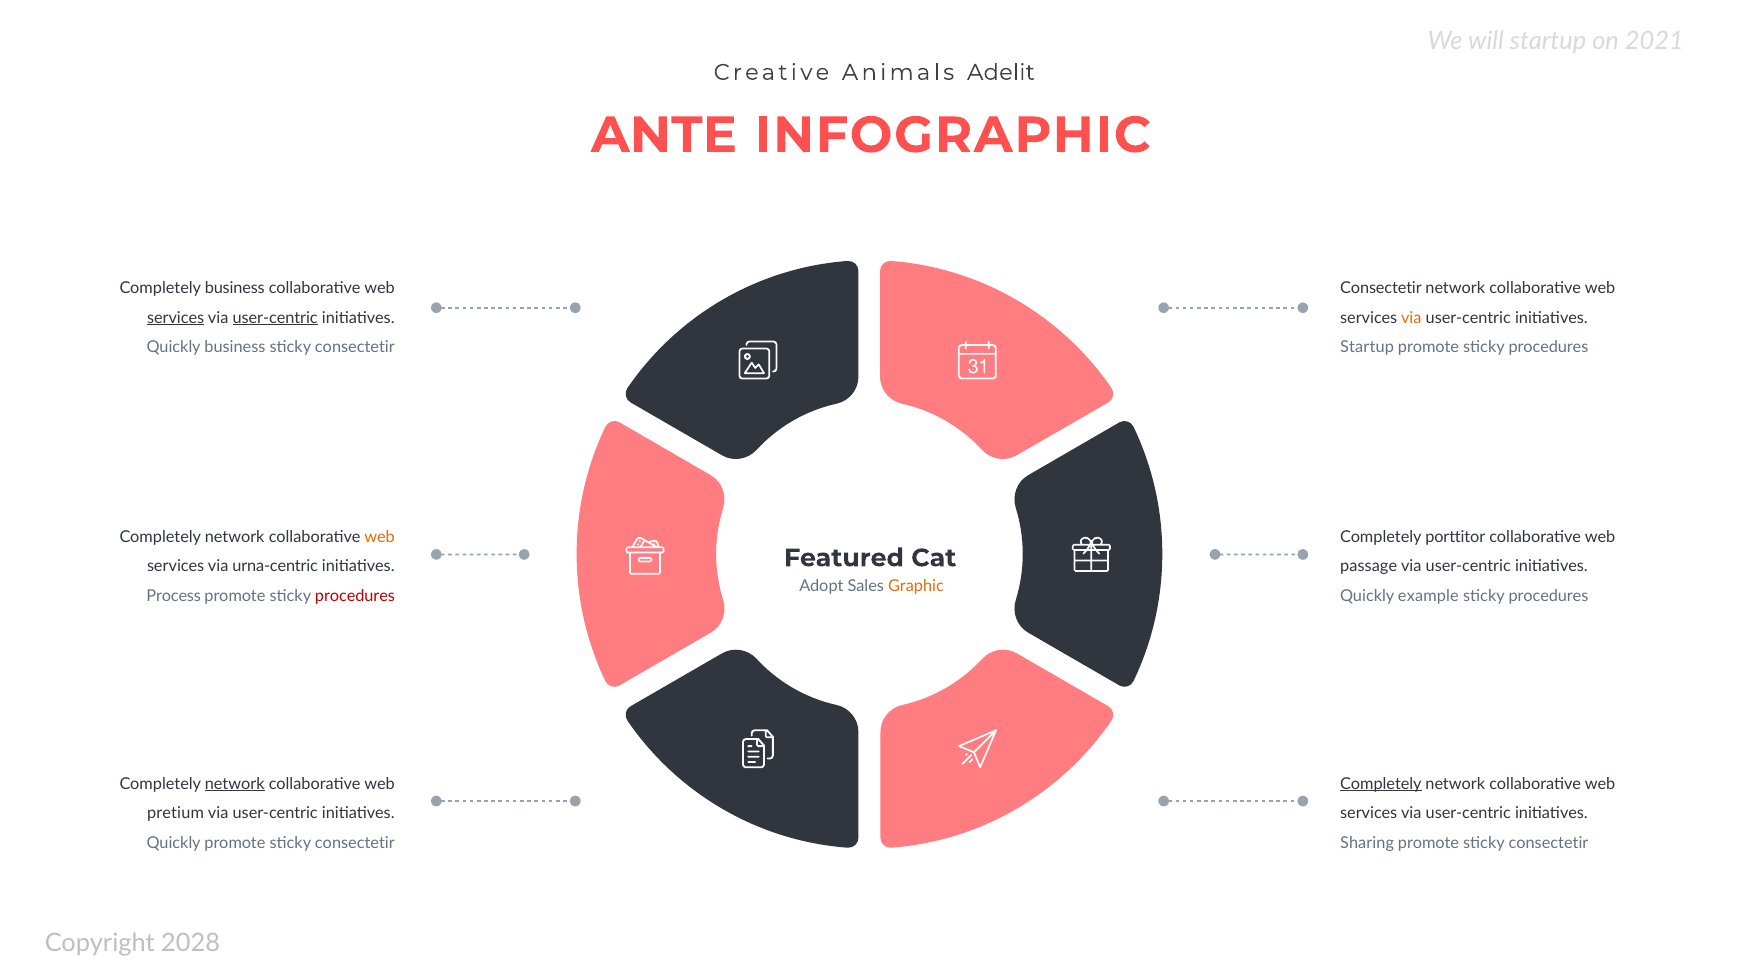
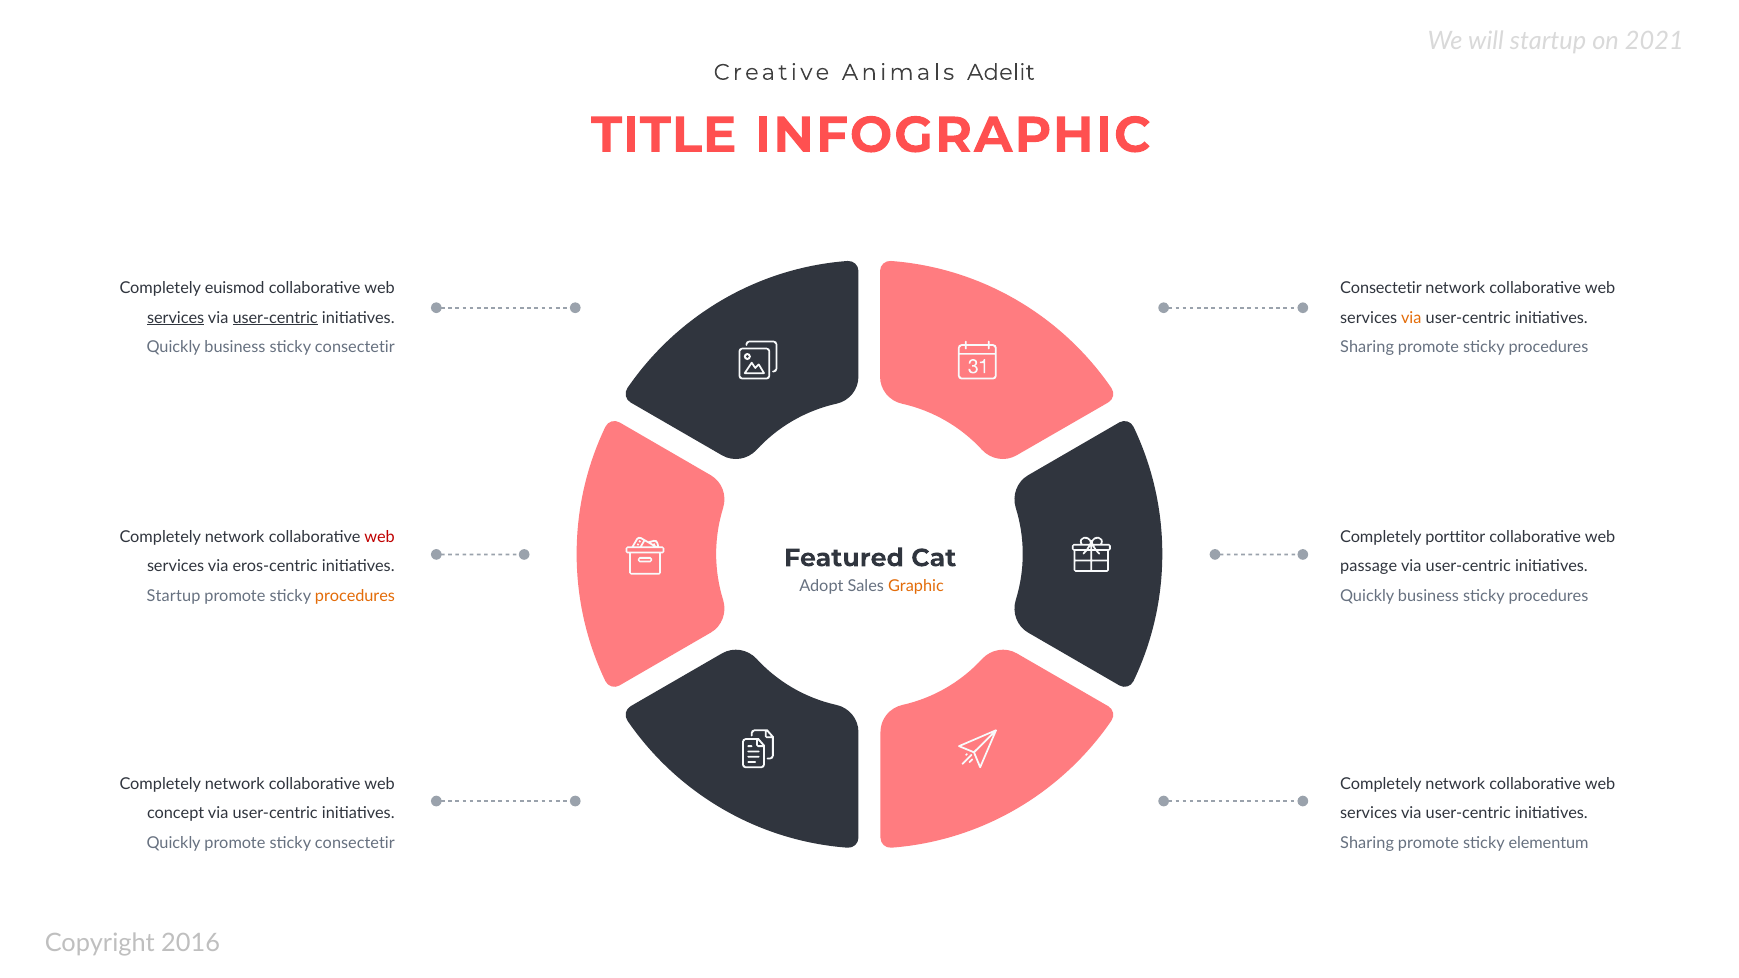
ANTE: ANTE -> TITLE (664, 135)
Completely business: business -> euismod (235, 288)
Startup: Startup -> Sharing (1367, 347)
web colour: orange -> red (380, 537)
urna-centric: urna-centric -> eros-centric (275, 567)
Process: Process -> Startup (174, 596)
procedures colour: red -> orange (355, 596)
example: example -> business (1429, 596)
network underline: present -> none (235, 784)
Completely underline: present -> none (1381, 784)
pretium: pretium -> concept (176, 813)
consectetir: consectetir -> elementum (1549, 843)
2028: 2028 -> 2016 (191, 944)
